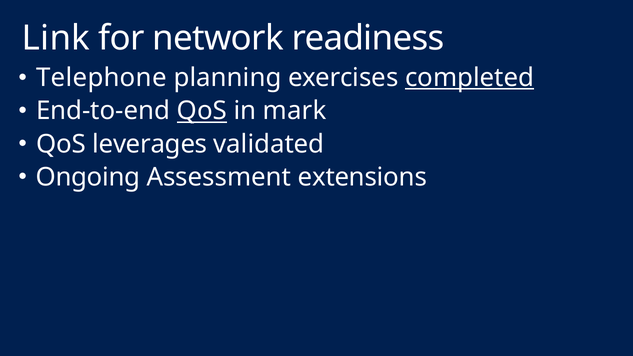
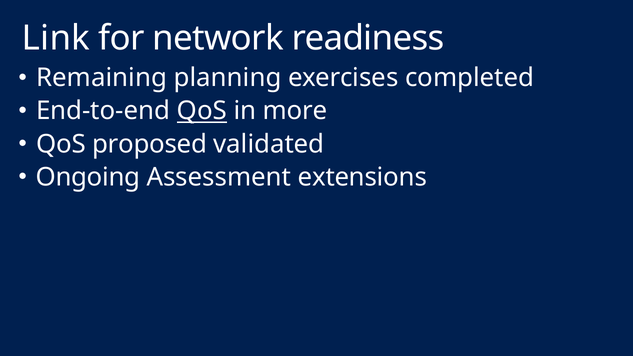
Telephone: Telephone -> Remaining (102, 78)
completed underline: present -> none (470, 78)
mark: mark -> more (295, 111)
leverages: leverages -> proposed (150, 144)
